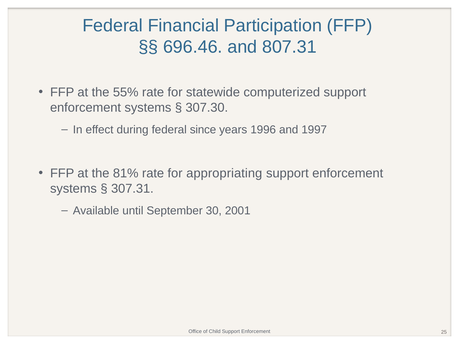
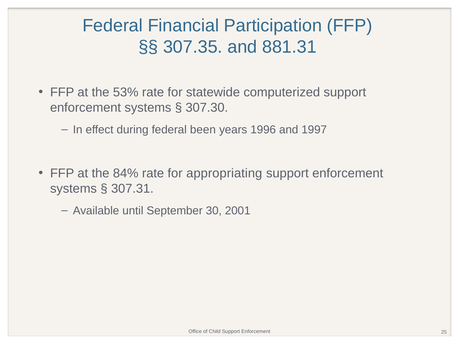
696.46: 696.46 -> 307.35 (193, 47)
807.31: 807.31 -> 881.31 (289, 47)
55%: 55% -> 53% (126, 92)
since: since -> been (203, 130)
81%: 81% -> 84% (126, 174)
